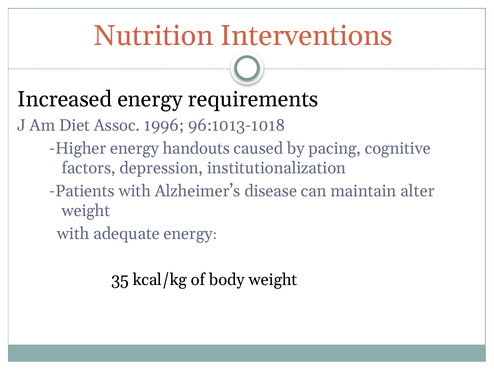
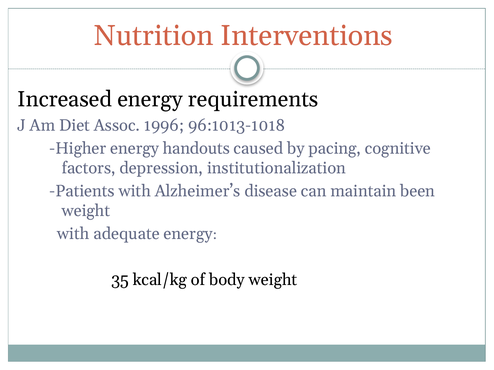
alter: alter -> been (418, 191)
